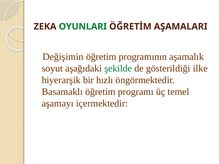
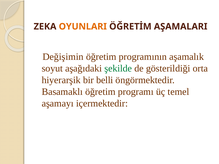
OYUNLARI colour: green -> orange (83, 27)
ilke: ilke -> orta (200, 69)
hızlı: hızlı -> belli (105, 80)
